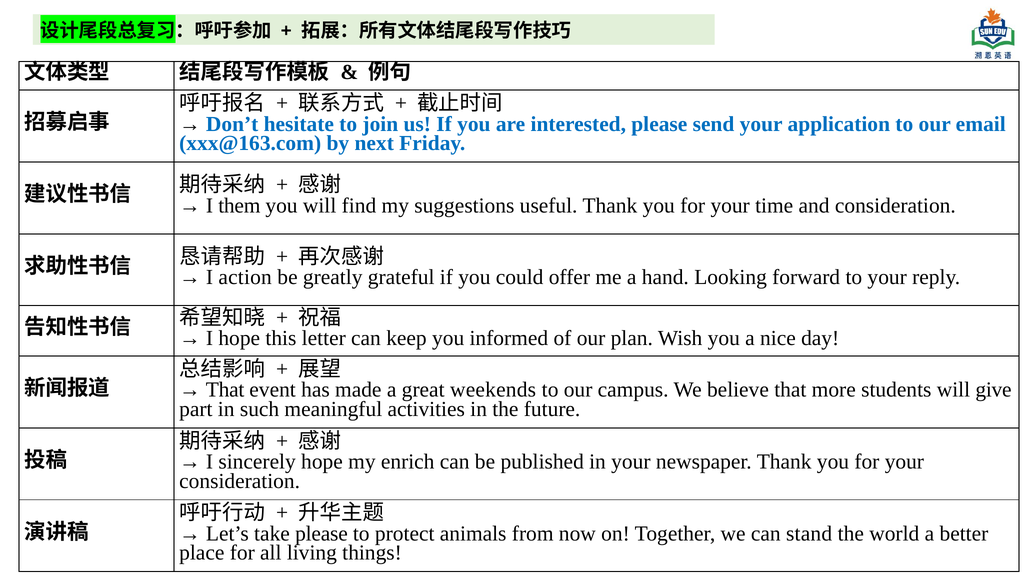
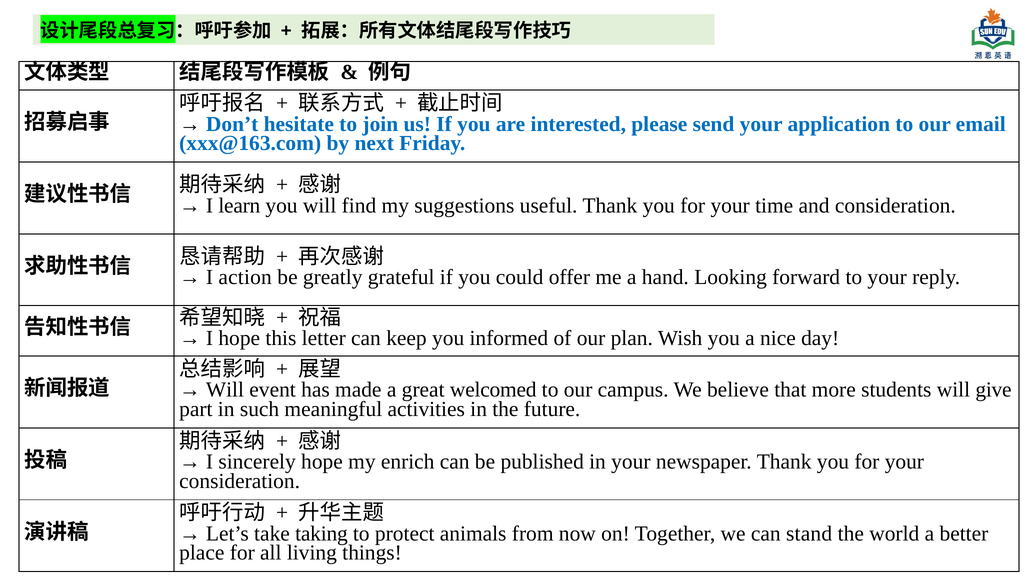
them: them -> learn (239, 206)
That: That -> Will (225, 390)
weekends: weekends -> welcomed (493, 390)
take please: please -> taking (321, 534)
